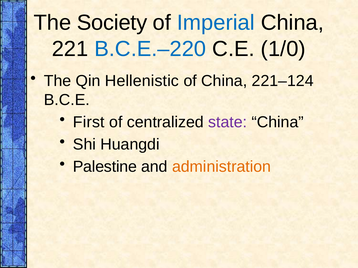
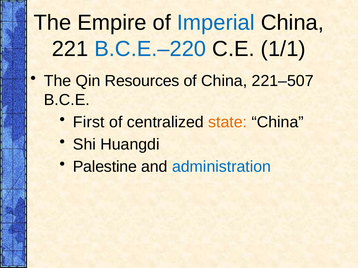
Society: Society -> Empire (112, 23)
1/0: 1/0 -> 1/1 (283, 49)
Hellenistic: Hellenistic -> Resources (142, 81)
221–124: 221–124 -> 221–507 (283, 81)
state colour: purple -> orange (228, 122)
administration colour: orange -> blue (222, 167)
